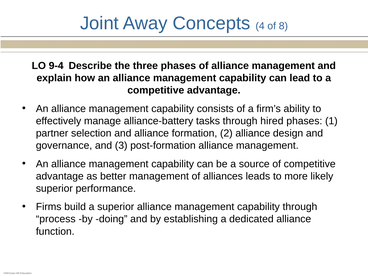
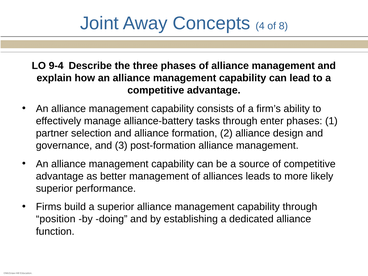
hired: hired -> enter (272, 121)
process: process -> position (56, 219)
